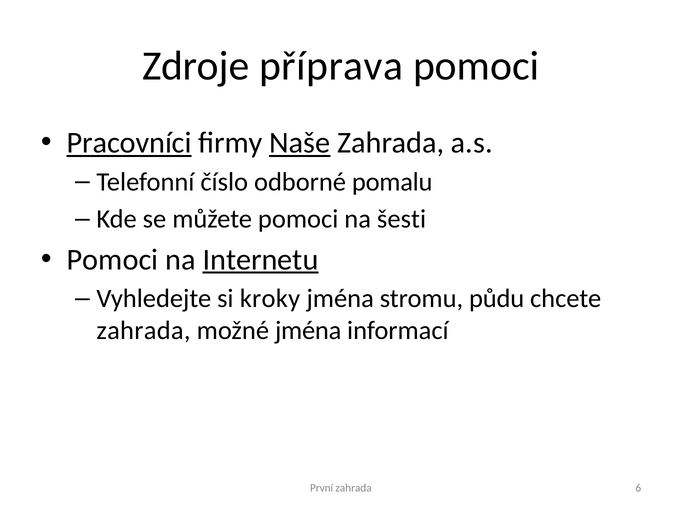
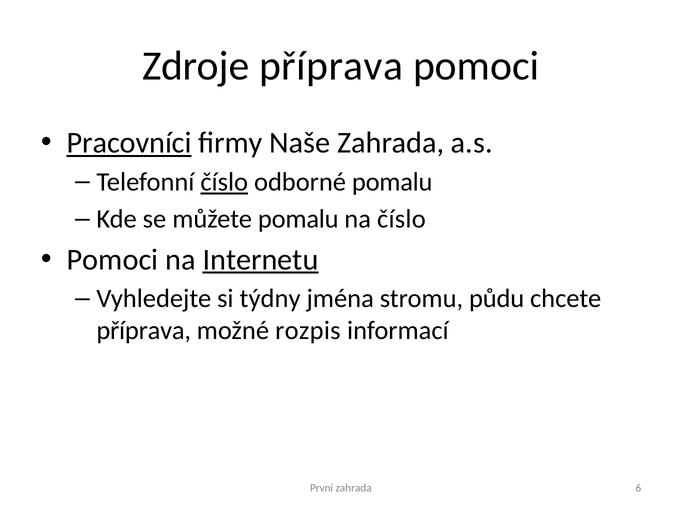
Naše underline: present -> none (300, 143)
číslo underline: none -> present (224, 182)
můžete pomoci: pomoci -> pomalu (298, 219)
na šesti: šesti -> číslo (401, 219)
kroky: kroky -> týdny (270, 299)
zahrada: zahrada -> příprava (144, 331)
možné jména: jména -> rozpis (308, 331)
